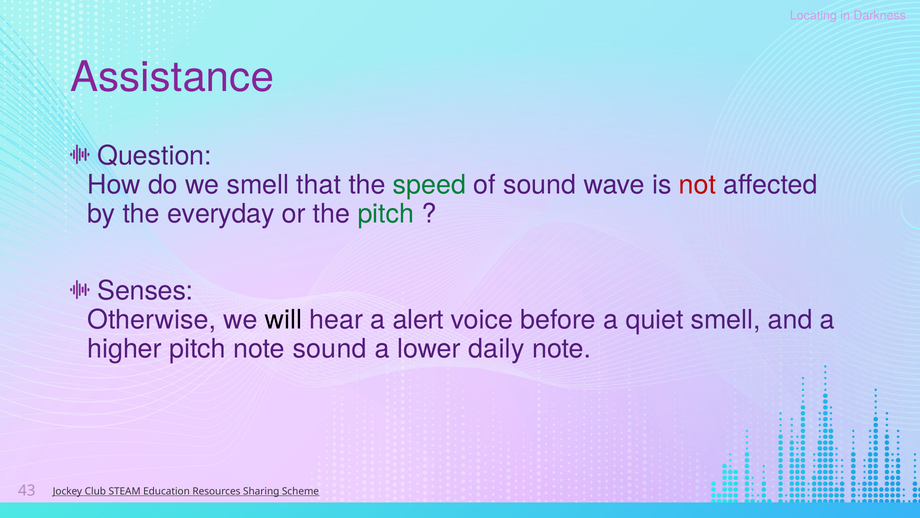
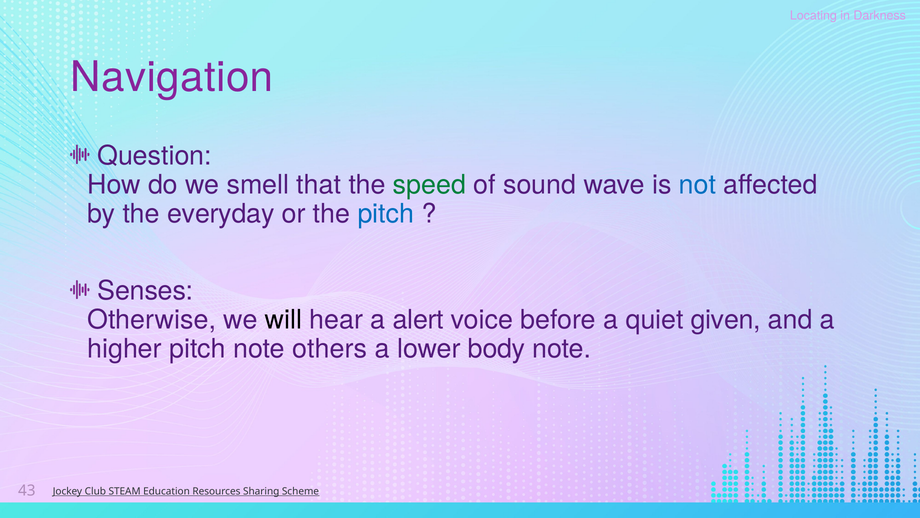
Assistance: Assistance -> Navigation (172, 77)
not colour: red -> blue (697, 185)
pitch colour: green -> blue (386, 214)
quiet smell: smell -> given (726, 320)
note sound: sound -> others (330, 349)
daily: daily -> body (497, 349)
